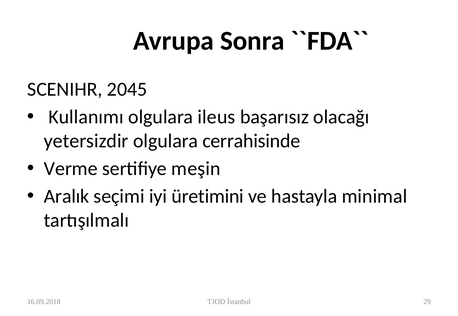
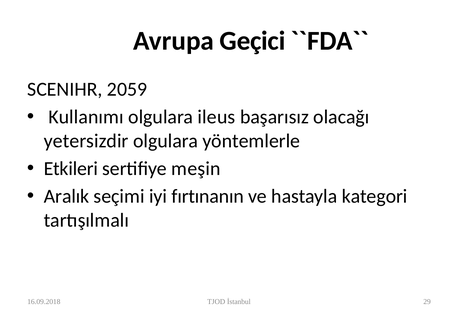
Sonra: Sonra -> Geçici (253, 41)
2045: 2045 -> 2059 (127, 89)
cerrahisinde: cerrahisinde -> yöntemlerle (251, 141)
Verme: Verme -> Etkileri (71, 169)
üretimini: üretimini -> fırtınanın (208, 196)
minimal: minimal -> kategori (375, 196)
